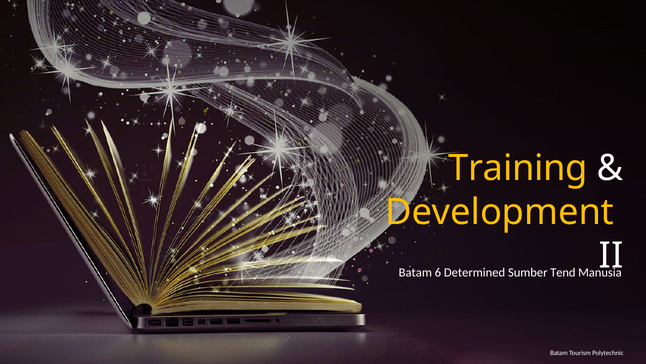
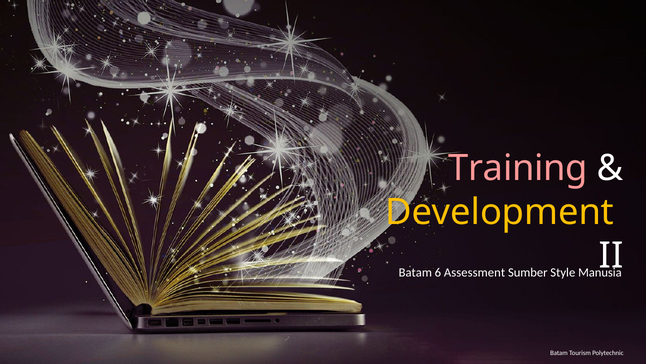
Training colour: yellow -> pink (518, 168)
Determined: Determined -> Assessment (475, 272)
Tend: Tend -> Style (563, 272)
